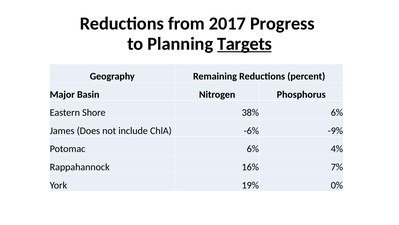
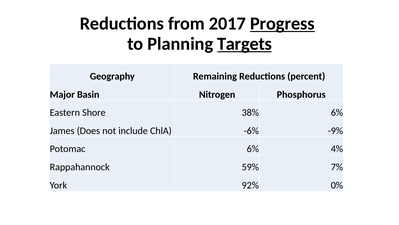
Progress underline: none -> present (282, 24)
16%: 16% -> 59% (250, 167)
19%: 19% -> 92% (250, 185)
